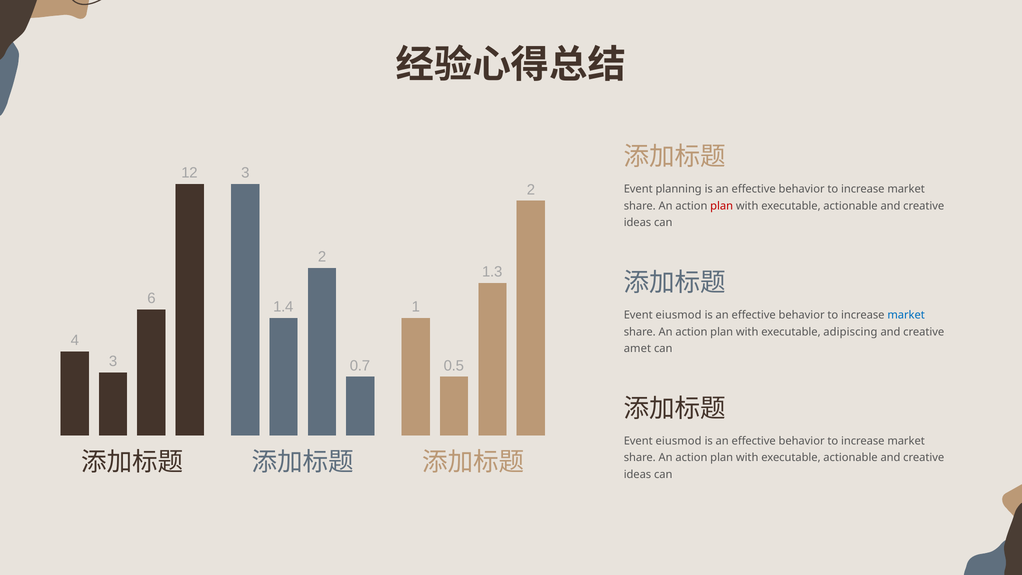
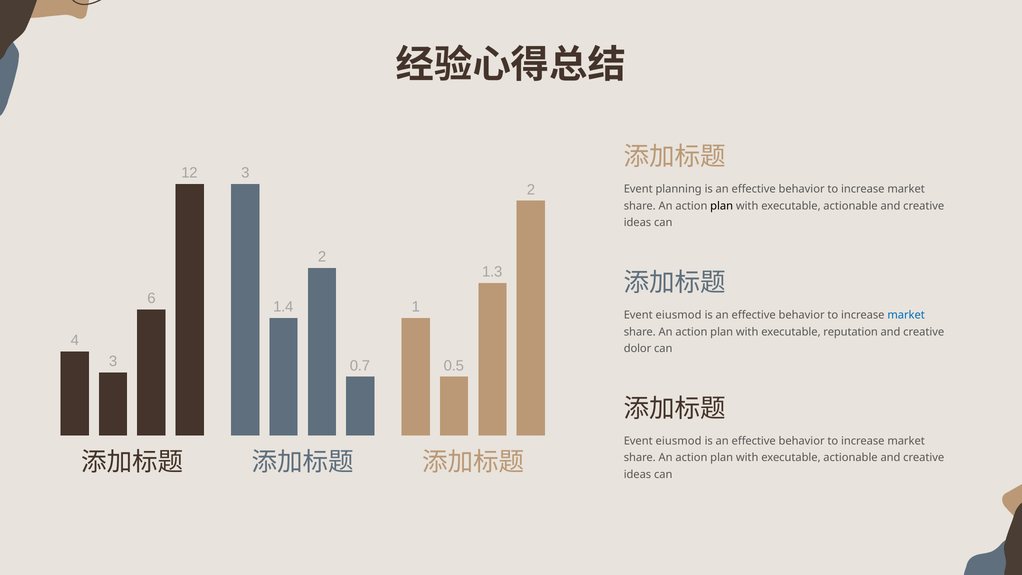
plan colour: red -> black (722, 206)
adipiscing: adipiscing -> reputation (851, 332)
amet: amet -> dolor (638, 349)
